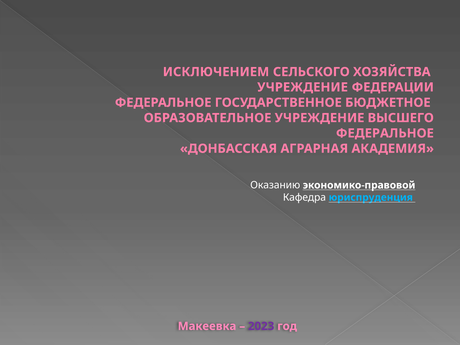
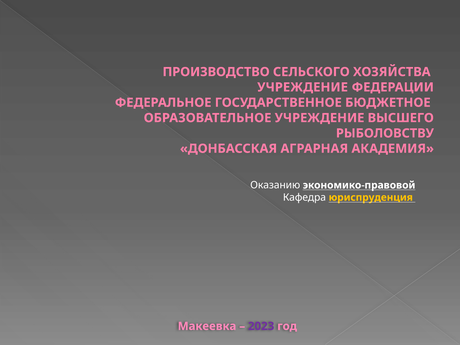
ИСКЛЮЧЕНИЕМ: ИСКЛЮЧЕНИЕМ -> ПРОИЗВОДСТВО (216, 72)
ФЕДЕРАЛЬНОЕ: ФЕДЕРАЛЬНОЕ -> РЫБОЛОВСТВУ (385, 133)
юриспруденция colour: light blue -> yellow (371, 197)
